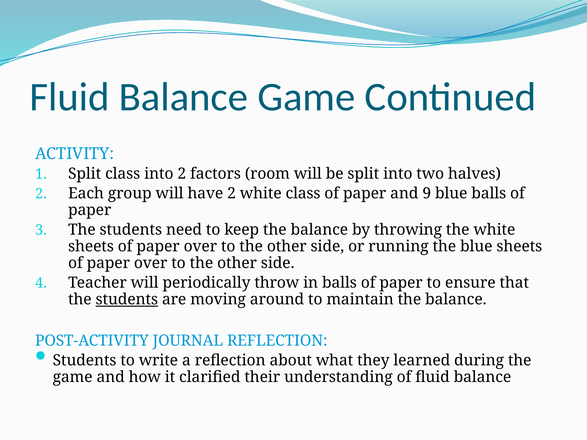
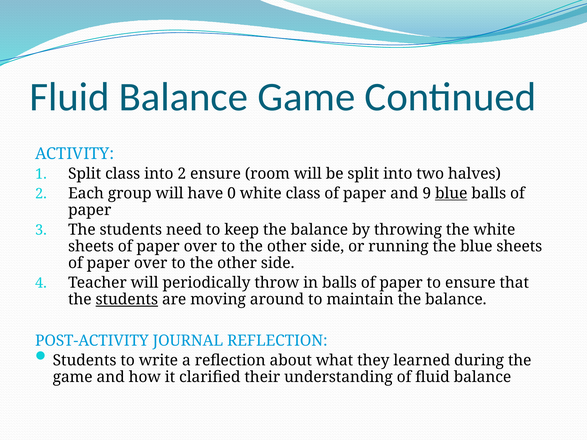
2 factors: factors -> ensure (215, 174)
have 2: 2 -> 0 (232, 193)
blue underline: none -> present (451, 193)
